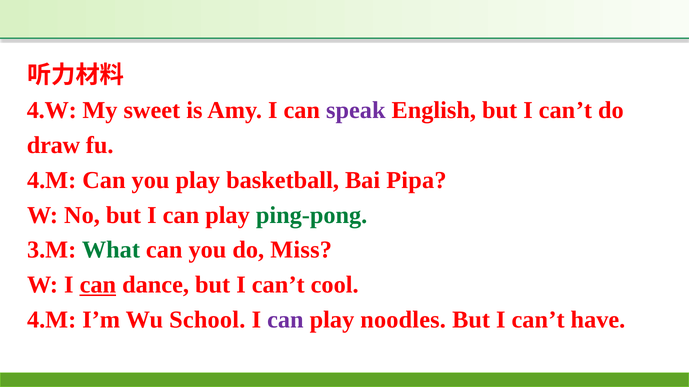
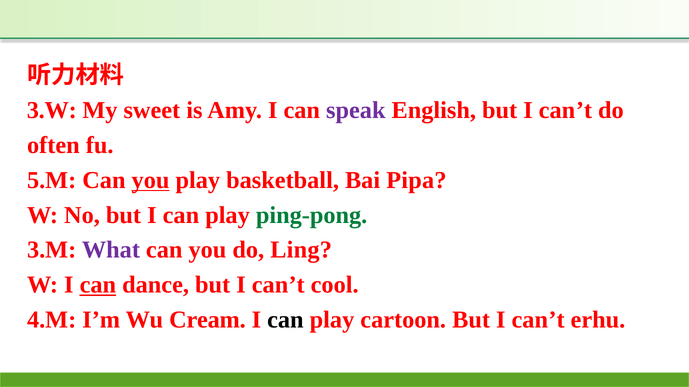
4.W: 4.W -> 3.W (52, 110)
draw: draw -> often (53, 145)
4.M: 4.M -> 5.M (52, 180)
you underline: none -> present (151, 180)
What colour: green -> purple (111, 250)
Miss: Miss -> Ling (301, 250)
School: School -> Cream (207, 320)
can colour: purple -> black (285, 320)
noodles: noodles -> cartoon (403, 320)
have: have -> erhu (598, 320)
